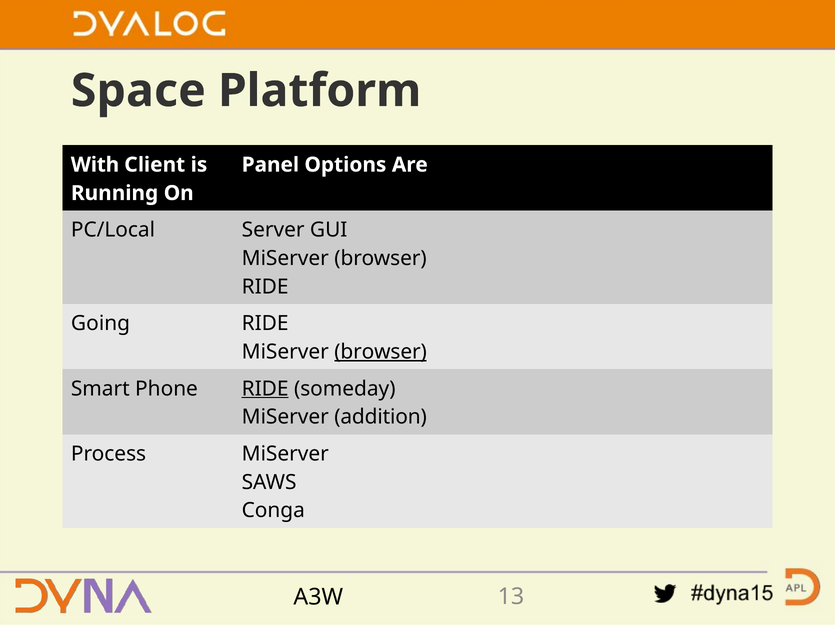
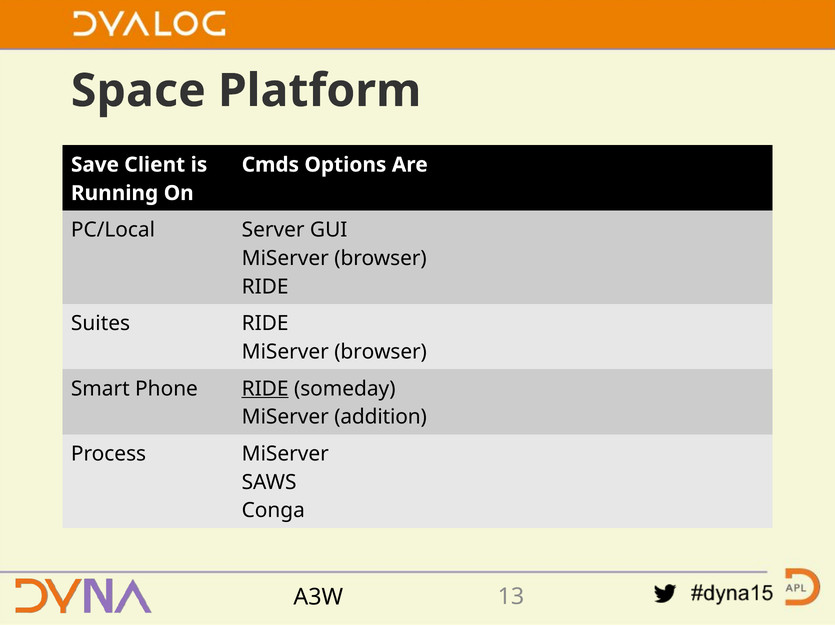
With: With -> Save (95, 165)
Panel: Panel -> Cmds (270, 165)
Going: Going -> Suites (101, 324)
browser underline: present -> none (381, 352)
